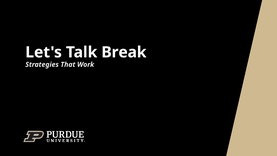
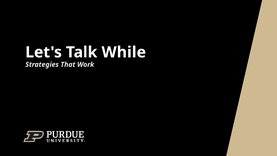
Break: Break -> While (124, 52)
